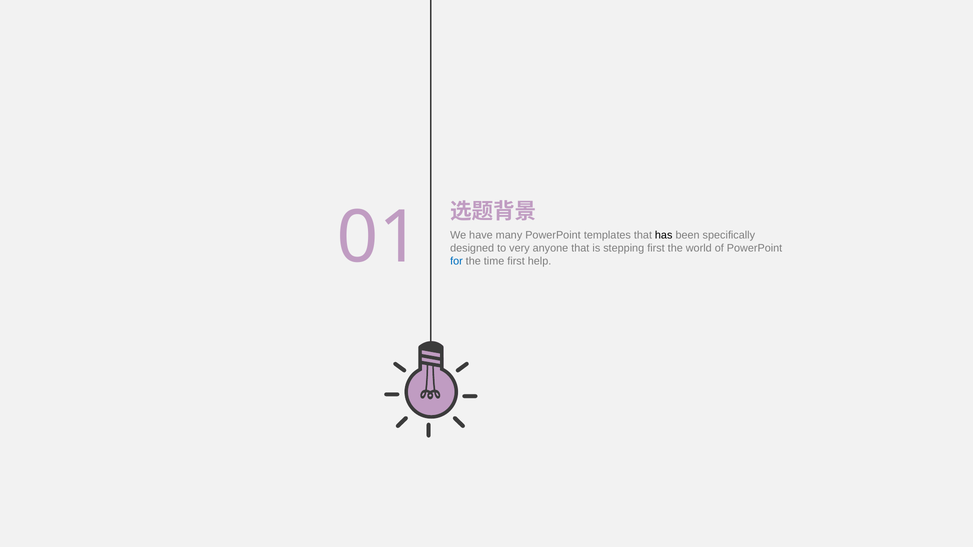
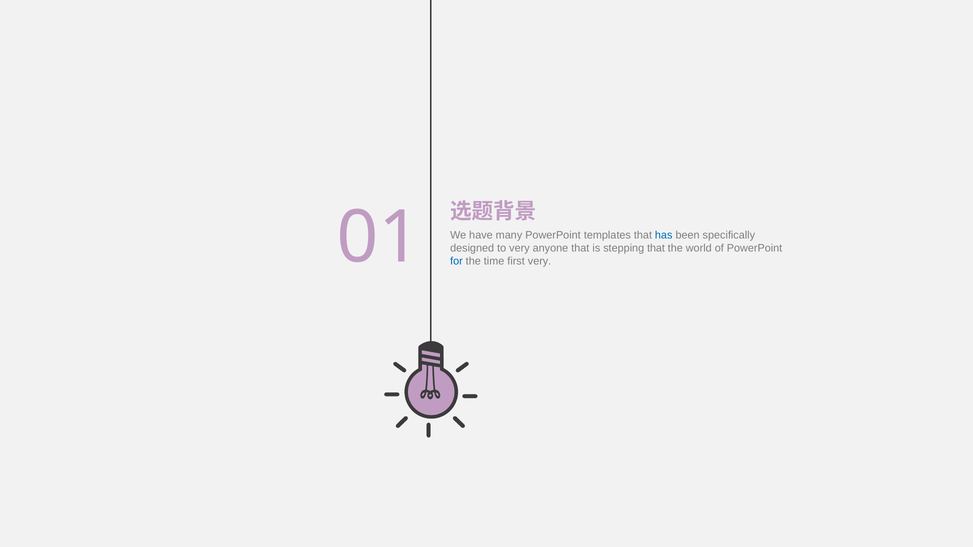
has colour: black -> blue (664, 235)
stepping first: first -> that (656, 248)
first help: help -> very (540, 261)
